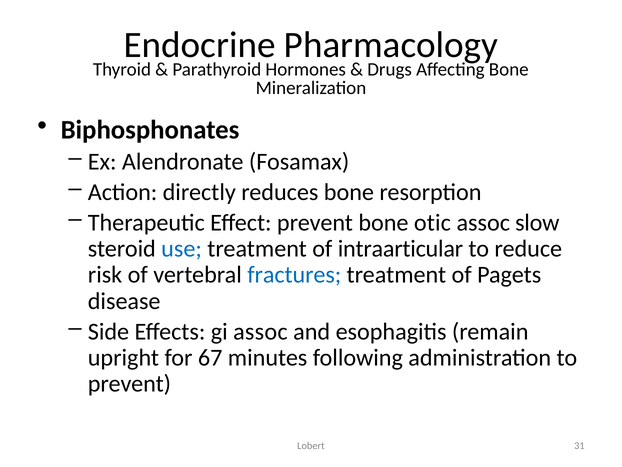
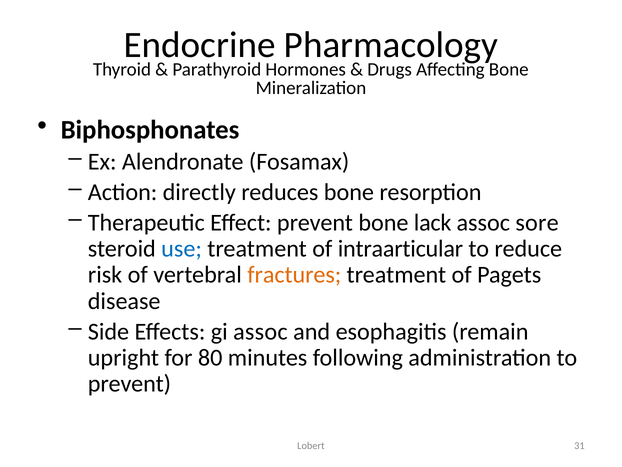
otic: otic -> lack (433, 222)
slow: slow -> sore (537, 222)
fractures colour: blue -> orange (294, 275)
67: 67 -> 80 (210, 357)
